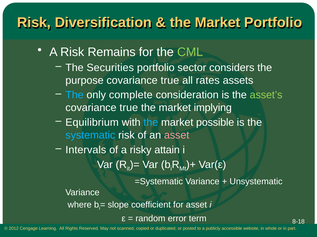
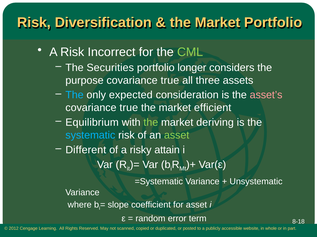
Remains: Remains -> Incorrect (112, 52)
sector: sector -> longer (192, 68)
rates: rates -> three (208, 81)
complete: complete -> expected (131, 95)
asset’s colour: light green -> pink (266, 95)
implying: implying -> efficient (213, 108)
the colour: light blue -> light green (151, 123)
possible: possible -> deriving (215, 123)
asset colour: pink -> light green (177, 135)
Intervals: Intervals -> Different (86, 150)
